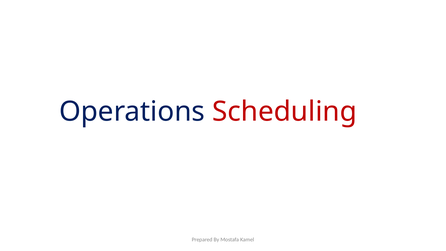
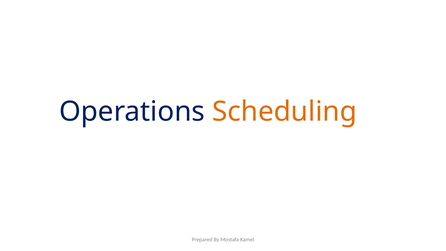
Scheduling colour: red -> orange (285, 111)
